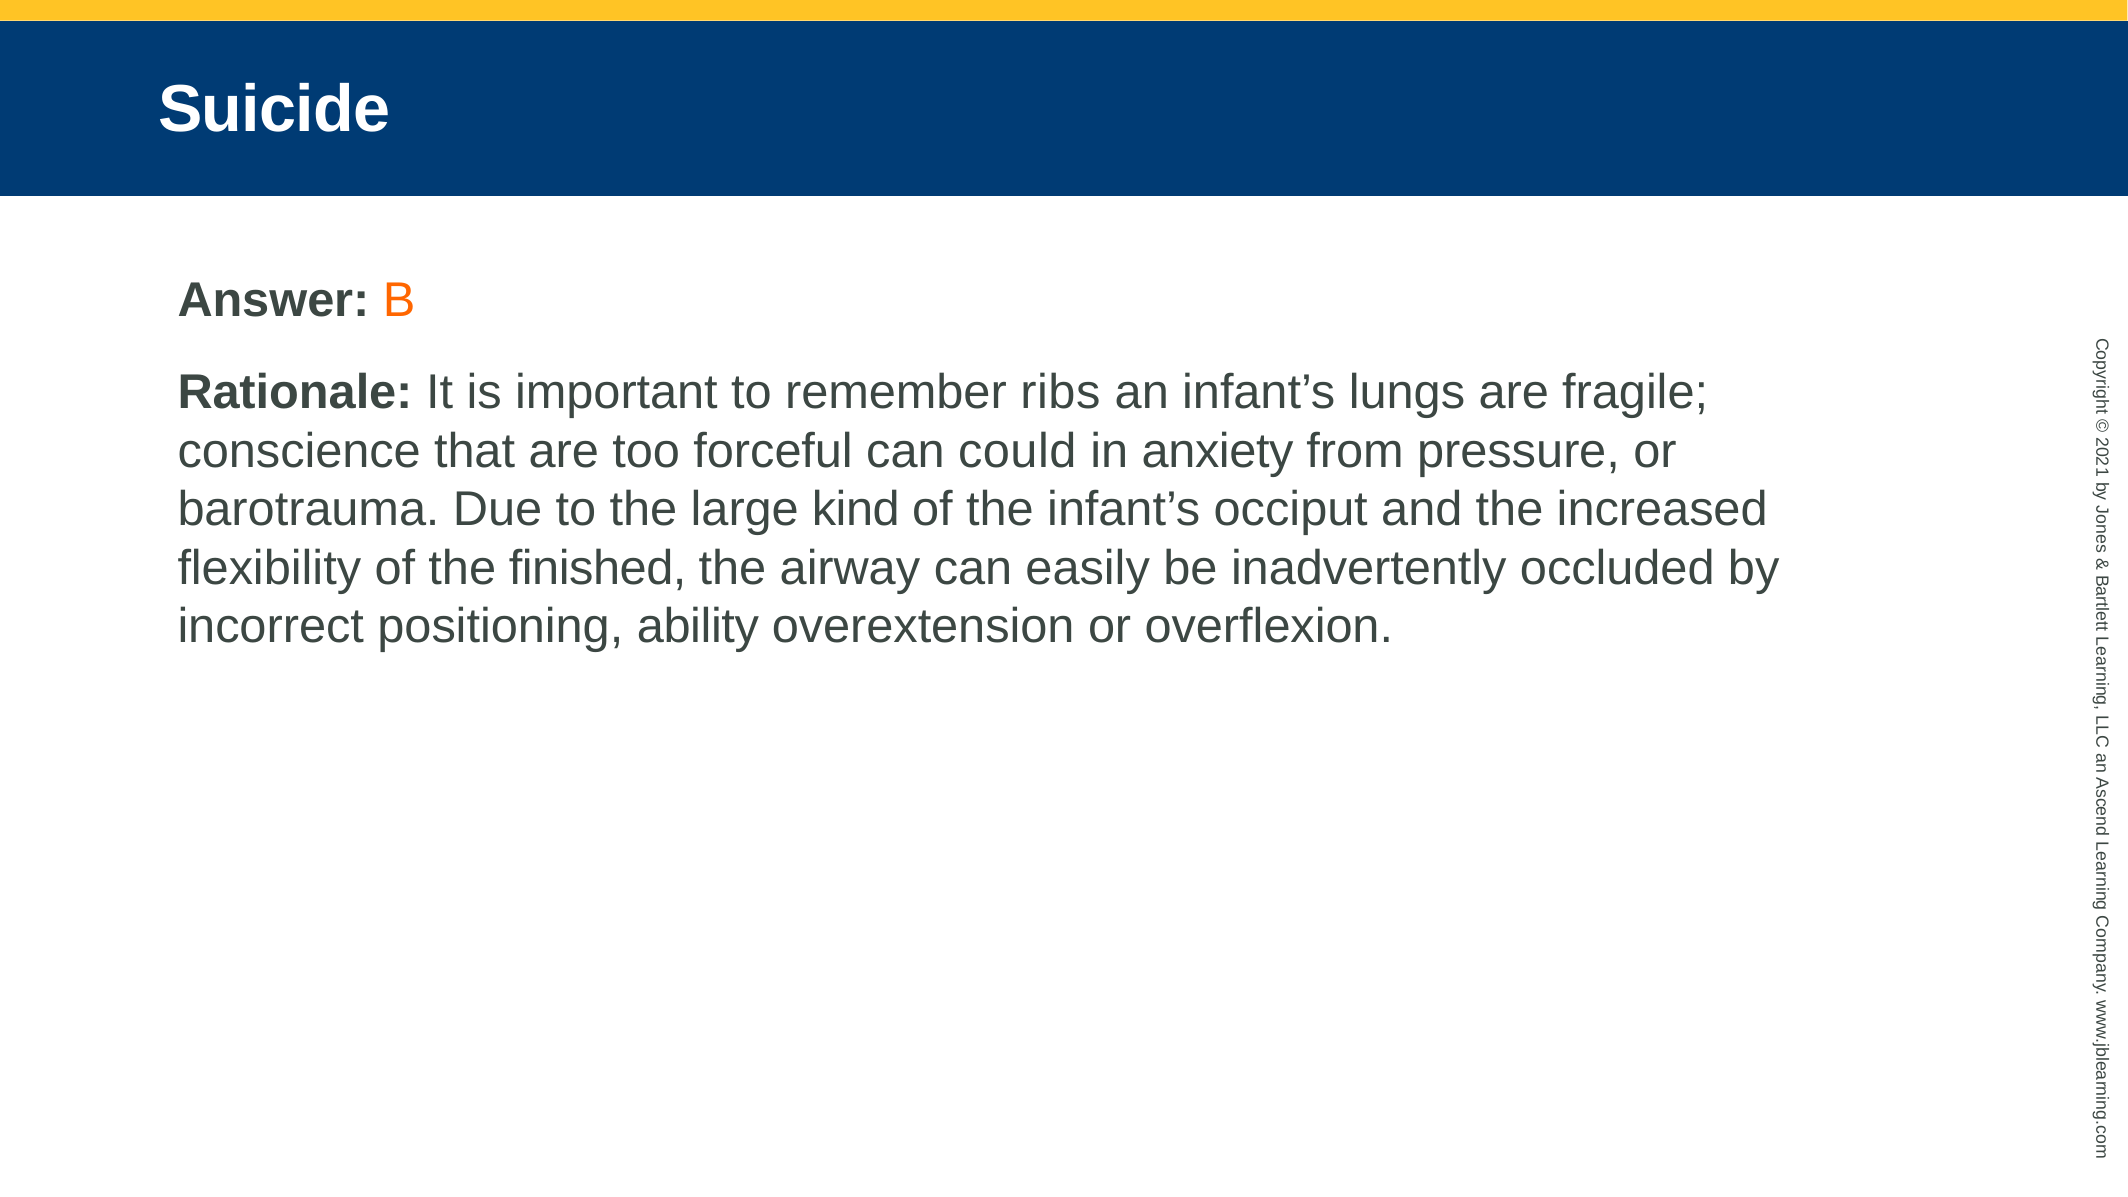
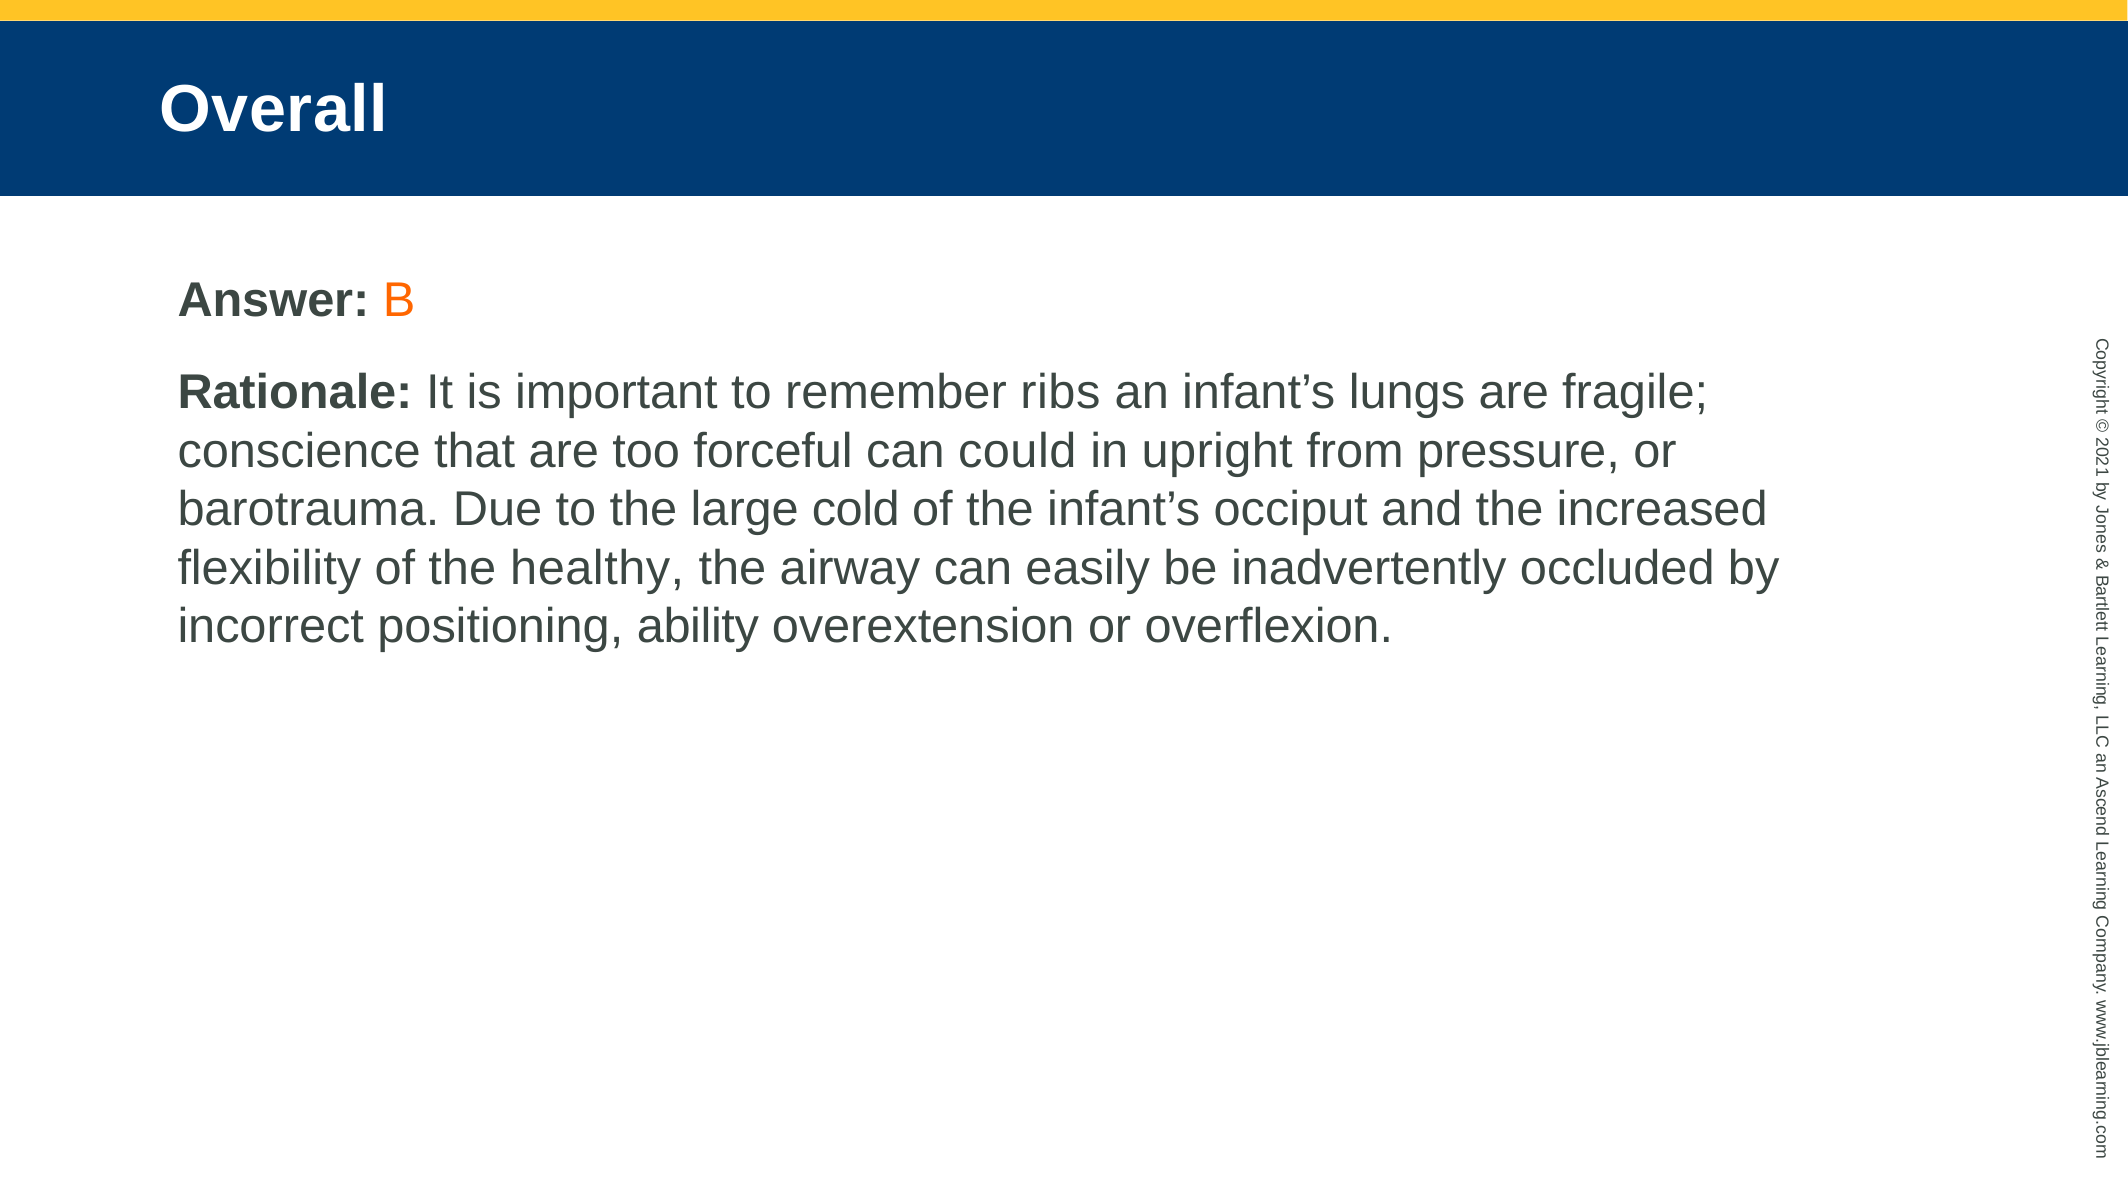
Suicide: Suicide -> Overall (274, 109)
anxiety: anxiety -> upright (1217, 451)
kind: kind -> cold (856, 510)
finished: finished -> healthy (597, 568)
